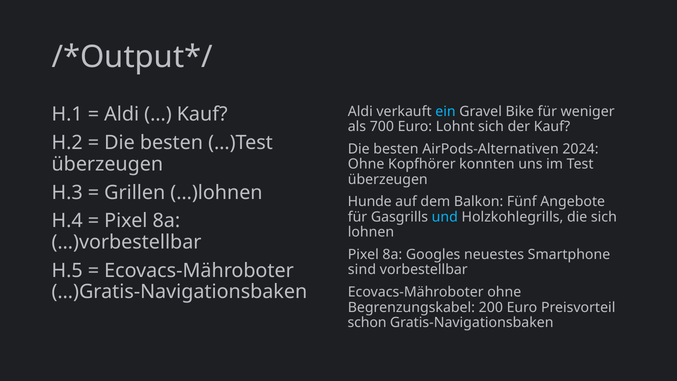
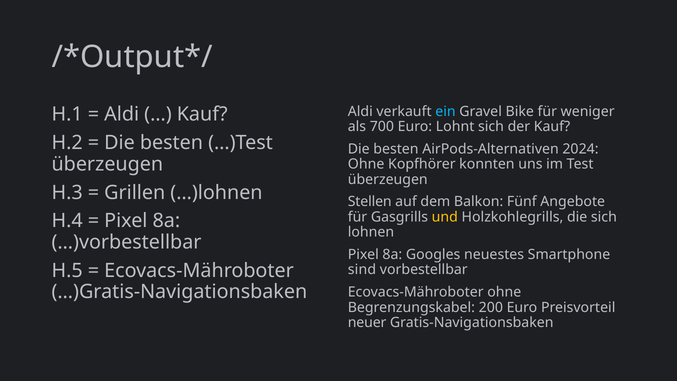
Hunde: Hunde -> Stellen (370, 202)
und colour: light blue -> yellow (445, 217)
schon: schon -> neuer (367, 322)
